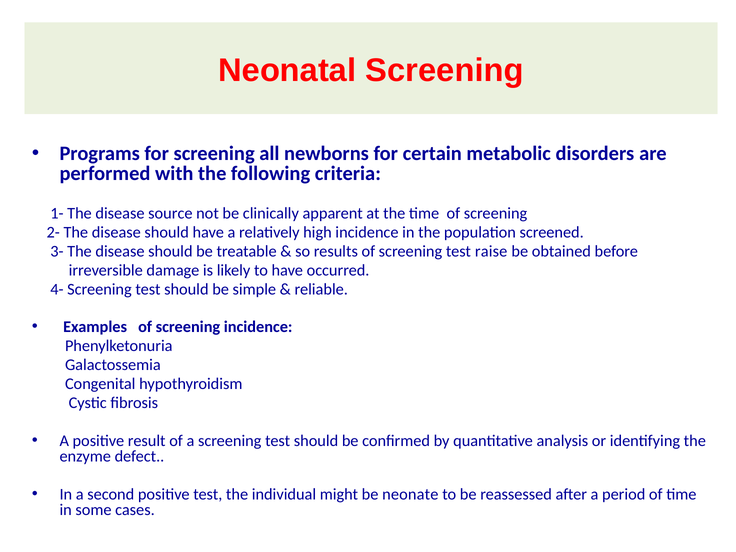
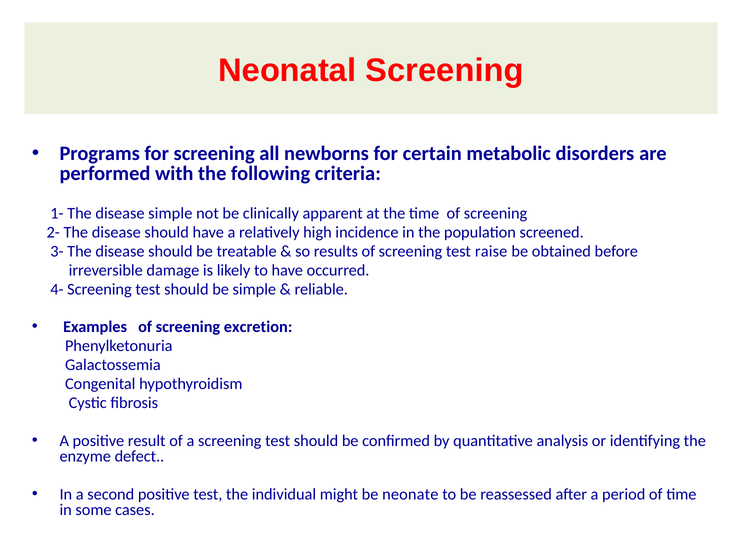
disease source: source -> simple (170, 213)
screening incidence: incidence -> excretion (258, 327)
